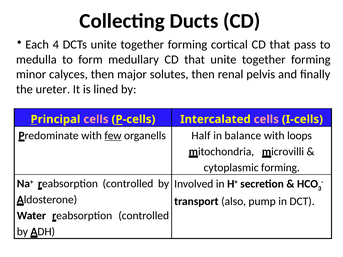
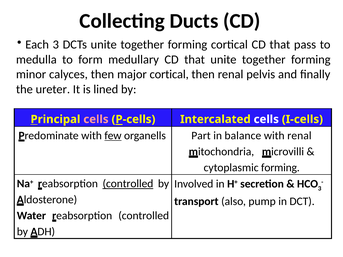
Each 4: 4 -> 3 (56, 45)
major solutes: solutes -> cortical (169, 74)
cells colour: pink -> white (266, 119)
Half: Half -> Part (201, 136)
with loops: loops -> renal (299, 136)
controlled underline: none -> present (128, 184)
